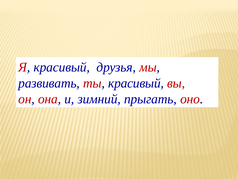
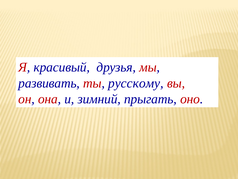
ты красивый: красивый -> русскому (136, 83)
